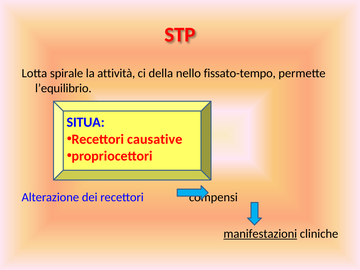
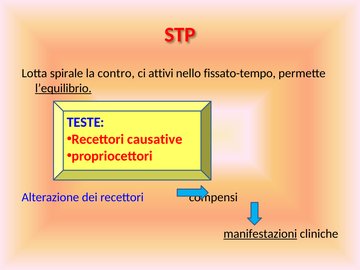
attività: attività -> contro (116, 73)
della: della -> attivi (161, 73)
l’equilibrio underline: none -> present (63, 88)
SITUA: SITUA -> TESTE (86, 122)
